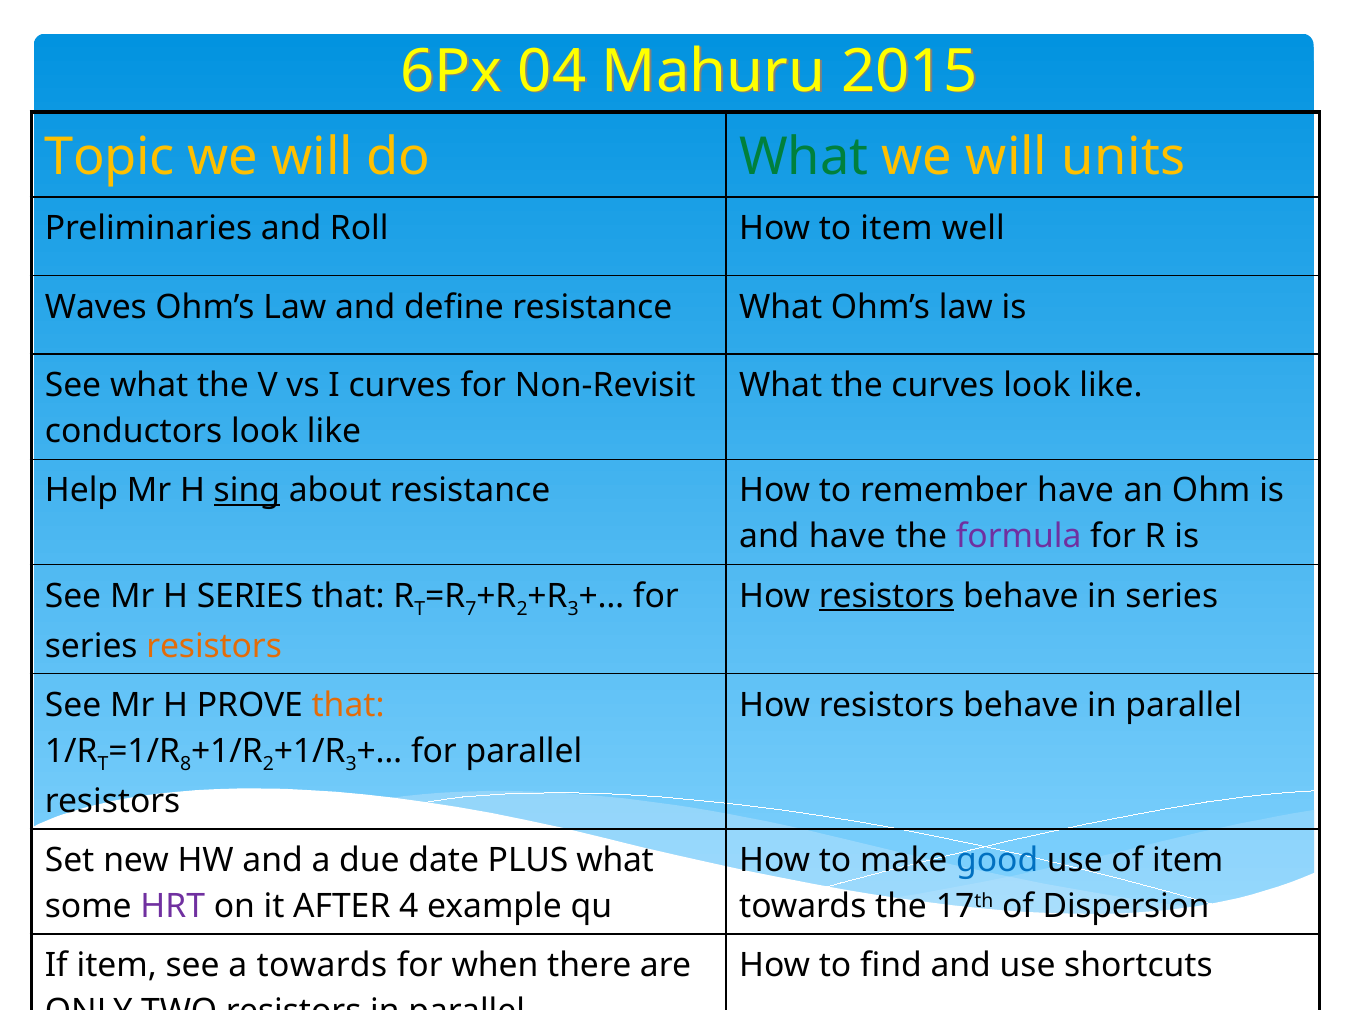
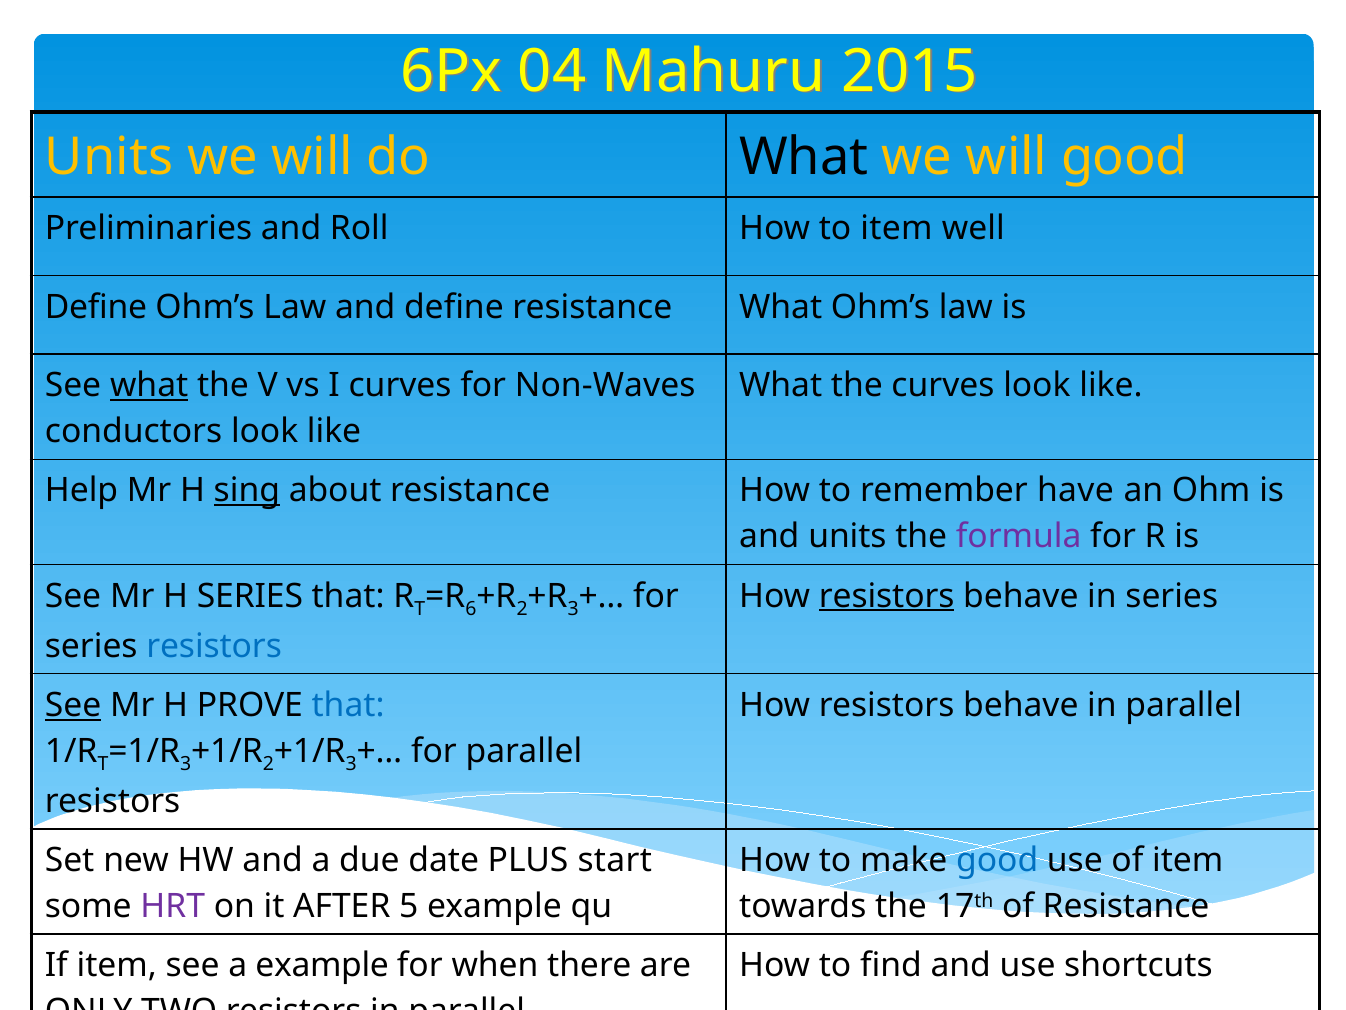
Topic: Topic -> Units (109, 157)
What colour: green -> black (804, 157)
will units: units -> good (1124, 157)
Waves: Waves -> Define (96, 307)
what underline: none -> present (149, 385)
Non-Revisit: Non-Revisit -> Non-Waves (605, 385)
and have: have -> units (847, 536)
7: 7 -> 6 (471, 609)
resistors colour: orange -> blue (214, 646)
See underline: none -> present (73, 705)
that colour: orange -> blue (348, 705)
8: 8 -> 3 (186, 764)
PLUS what: what -> start (615, 860)
4: 4 -> 5 (409, 906)
of Dispersion: Dispersion -> Resistance (1126, 906)
a towards: towards -> example (322, 965)
